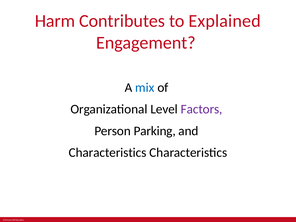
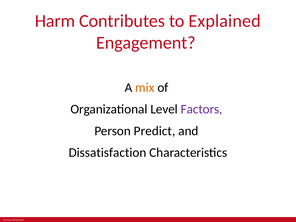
mix colour: blue -> orange (145, 87)
Parking: Parking -> Predict (155, 131)
Characteristics: Characteristics -> Dissatisfaction (107, 153)
